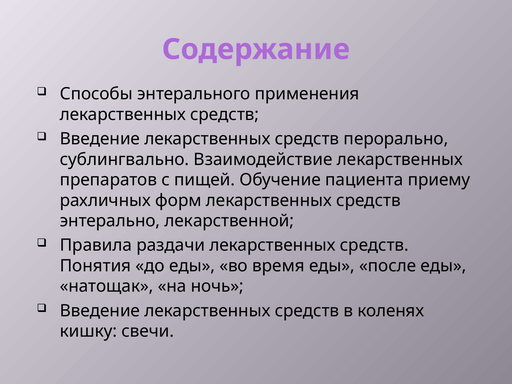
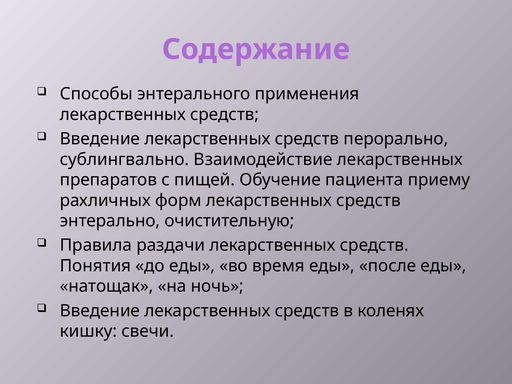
лекарственной: лекарственной -> очистительную (229, 221)
